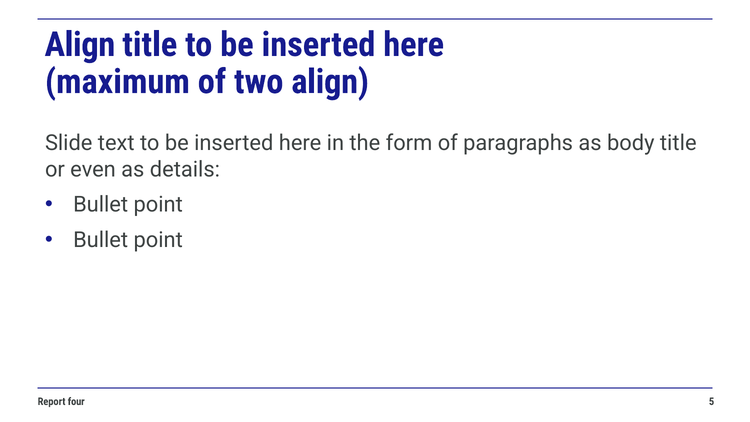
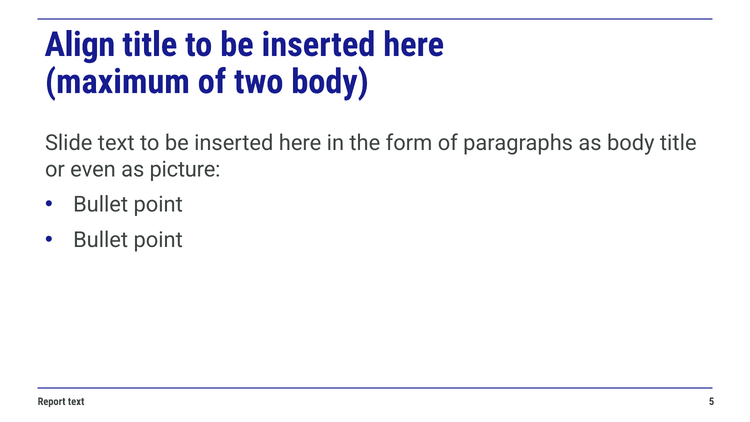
two align: align -> body (330, 82)
details: details -> picture (185, 169)
Report four: four -> text (76, 401)
